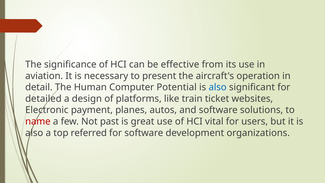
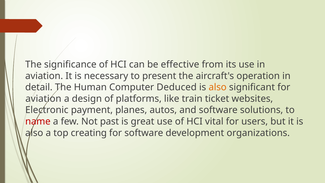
Potential: Potential -> Deduced (177, 87)
also colour: blue -> orange (218, 87)
detailed: detailed -> aviation (43, 99)
referred: referred -> creating (89, 133)
